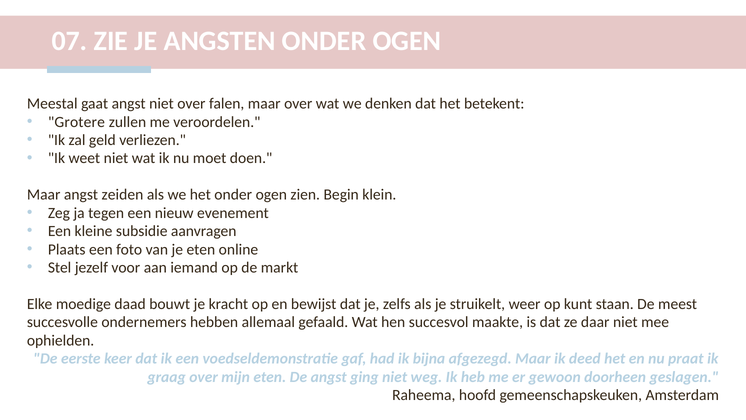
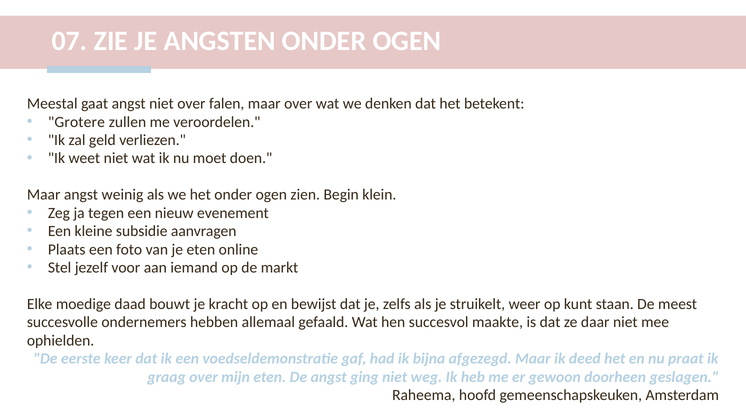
zeiden: zeiden -> weinig (122, 195)
